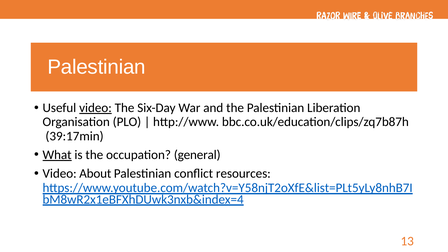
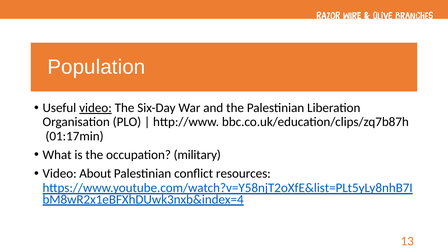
Palestinian: Palestinian -> Population (96, 67)
39:17min: 39:17min -> 01:17min (75, 136)
What underline: present -> none (57, 155)
general: general -> military (197, 155)
